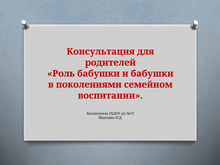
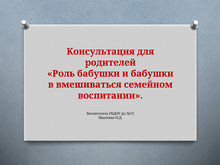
поколениями: поколениями -> вмешиваться (89, 85)
